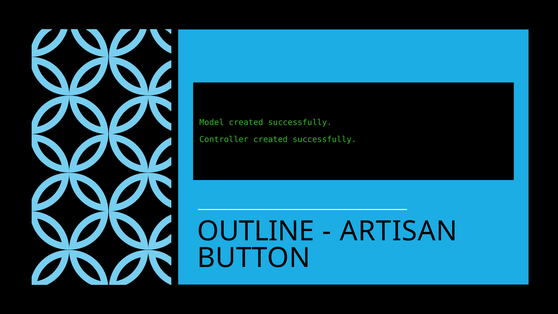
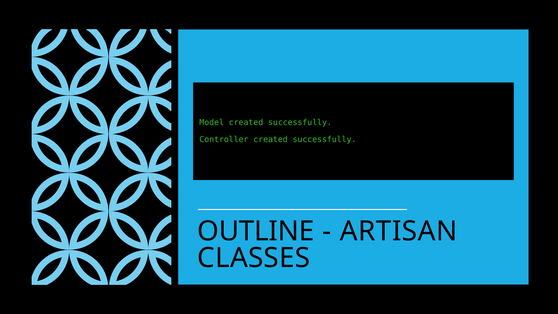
BUTTON: BUTTON -> CLASSES (254, 258)
